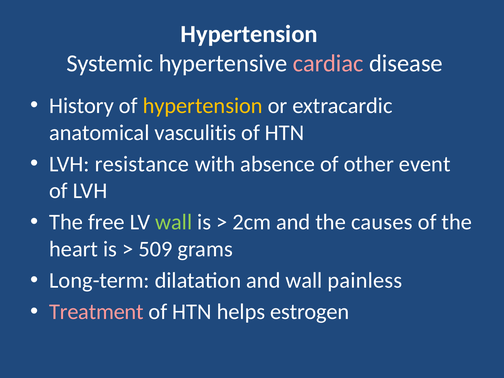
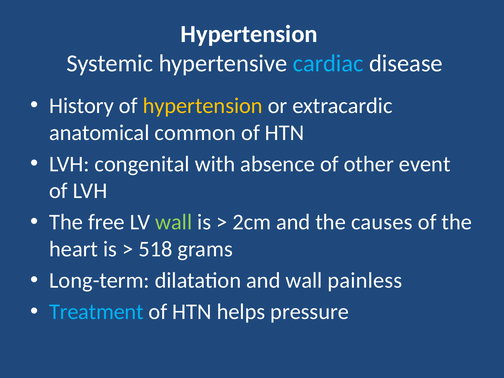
cardiac colour: pink -> light blue (328, 63)
vasculitis: vasculitis -> common (195, 133)
resistance: resistance -> congenital (142, 164)
509: 509 -> 518 (155, 249)
Treatment colour: pink -> light blue (96, 312)
estrogen: estrogen -> pressure (310, 312)
